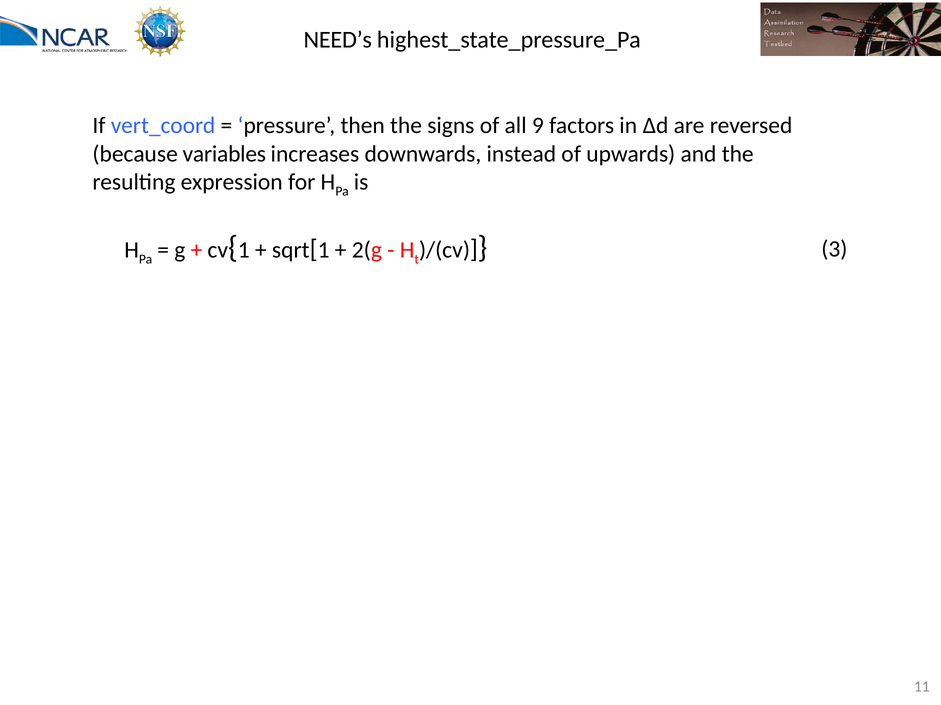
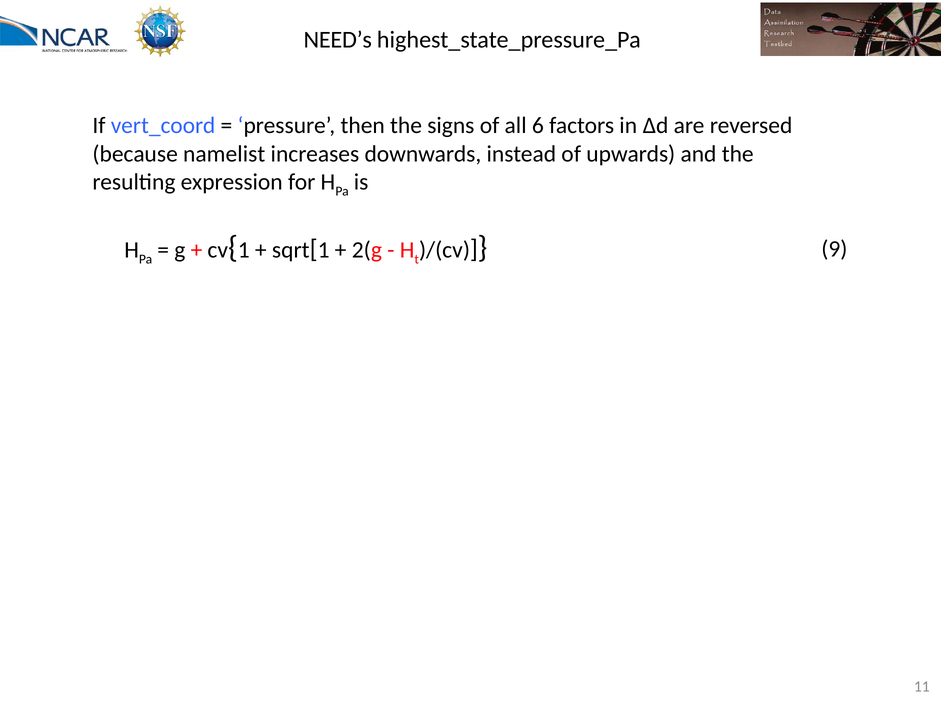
9: 9 -> 6 (538, 126)
variables: variables -> namelist (224, 154)
3: 3 -> 9 (834, 249)
